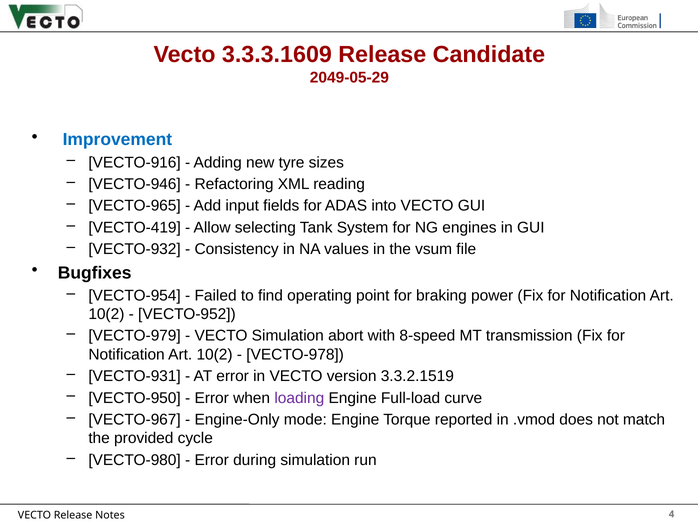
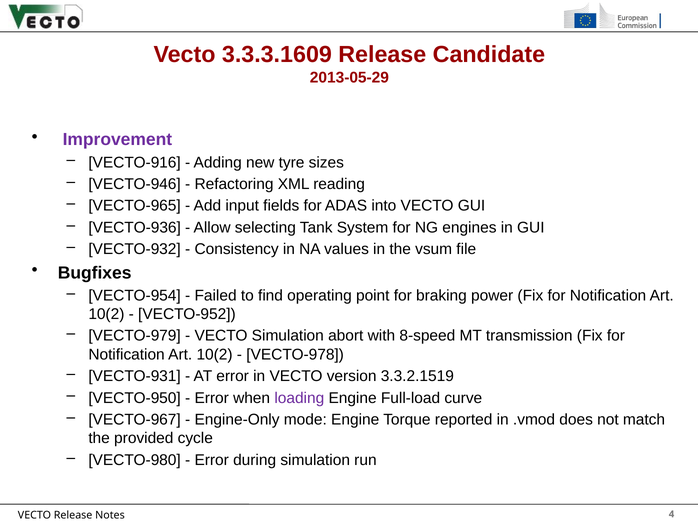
2049-05-29: 2049-05-29 -> 2013-05-29 (349, 77)
Improvement colour: blue -> purple (117, 140)
VECTO-419: VECTO-419 -> VECTO-936 (135, 227)
